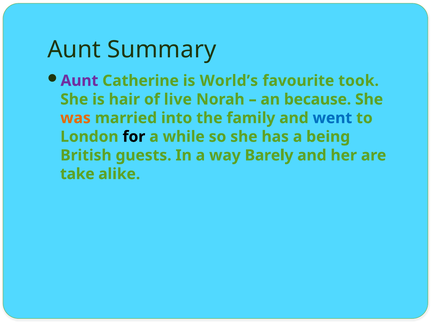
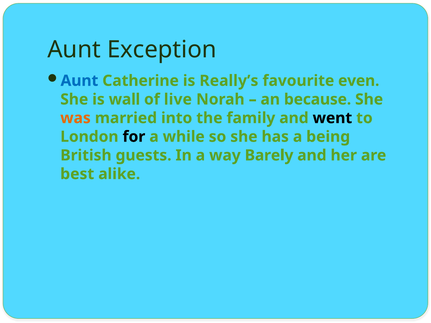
Summary: Summary -> Exception (162, 50)
Aunt colour: purple -> blue (79, 81)
World’s: World’s -> Really’s (229, 81)
took: took -> even (359, 81)
hair: hair -> wall (124, 99)
went colour: blue -> black (332, 118)
take: take -> best (77, 174)
